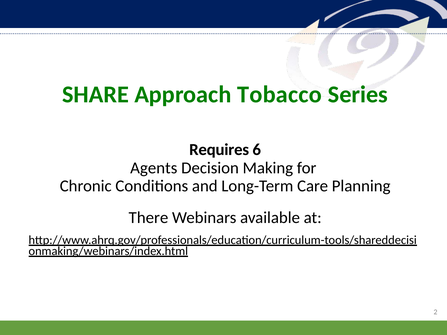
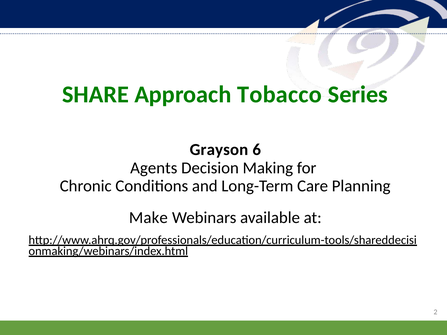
Requires: Requires -> Grayson (219, 150)
There: There -> Make (148, 218)
